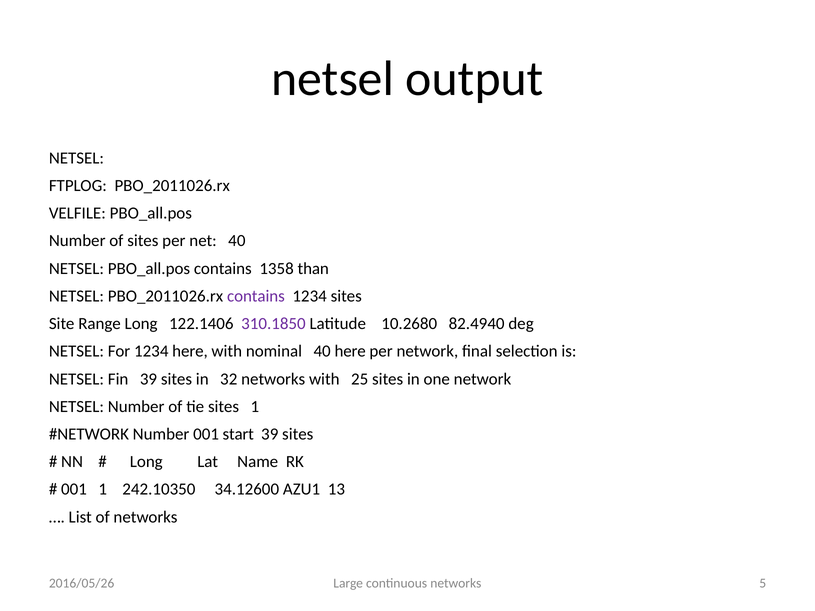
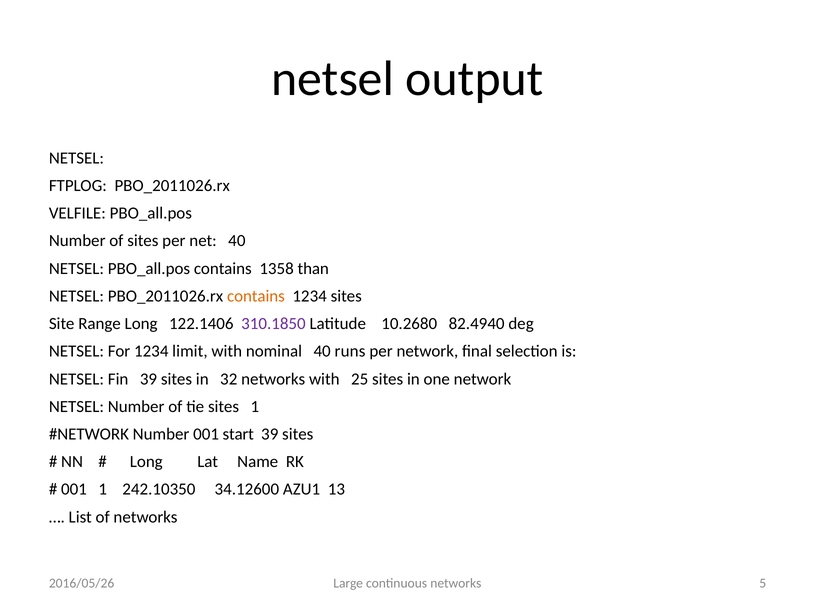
contains colour: purple -> orange (256, 296)
1234 here: here -> limit (190, 351)
40 here: here -> runs (350, 351)
